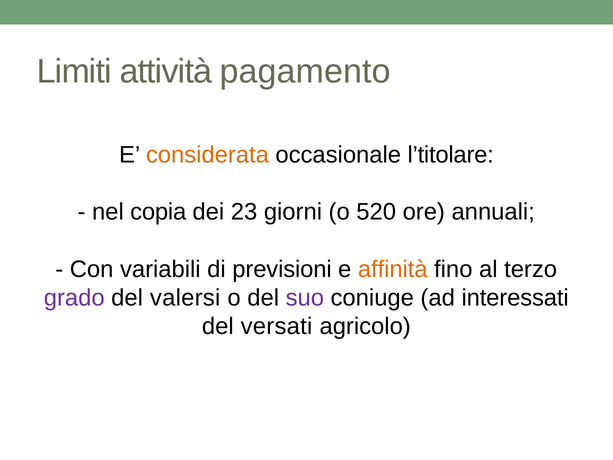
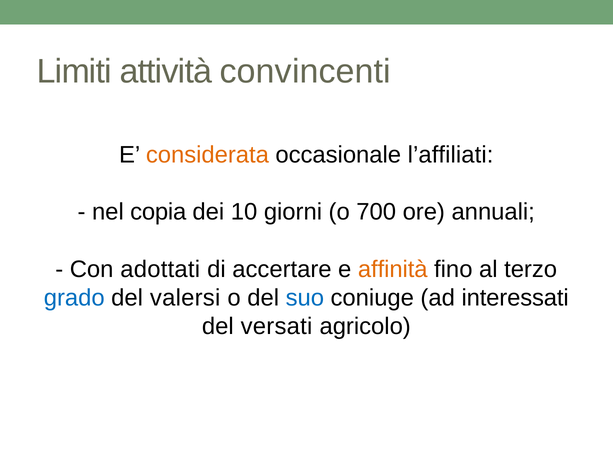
pagamento: pagamento -> convincenti (305, 71)
l’titolare: l’titolare -> l’affiliati (451, 155)
23: 23 -> 10 (244, 212)
520: 520 -> 700 (376, 212)
variabili: variabili -> adottati (160, 269)
previsioni: previsioni -> accertare (282, 269)
grado colour: purple -> blue (74, 298)
suo colour: purple -> blue (305, 298)
